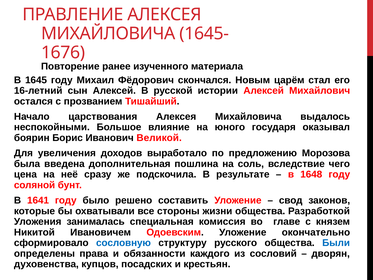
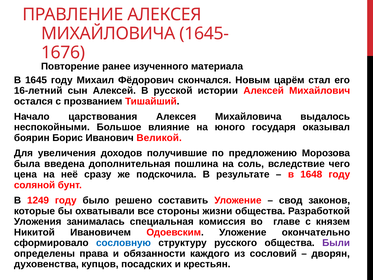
выработало: выработало -> получившие (177, 153)
1641: 1641 -> 1249 (38, 200)
Были colour: blue -> purple (336, 243)
